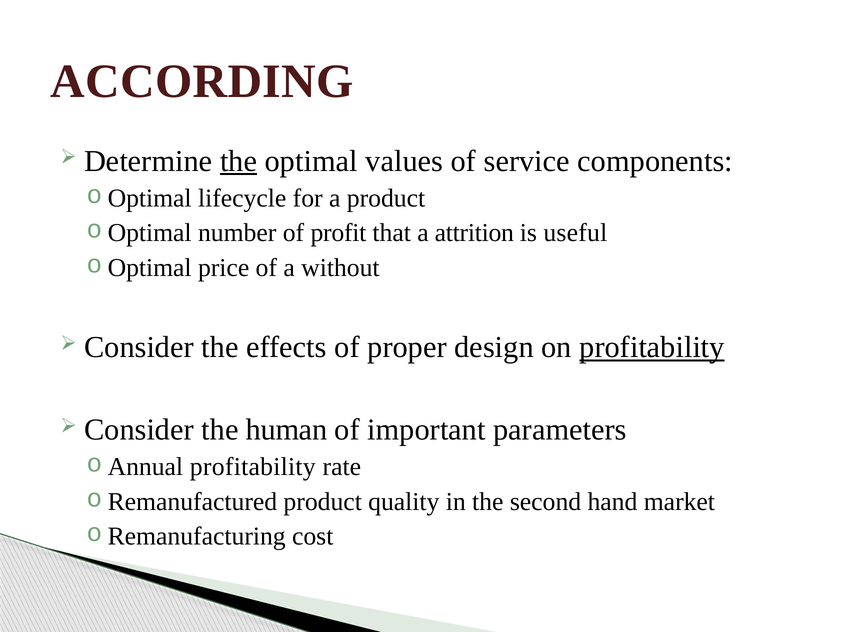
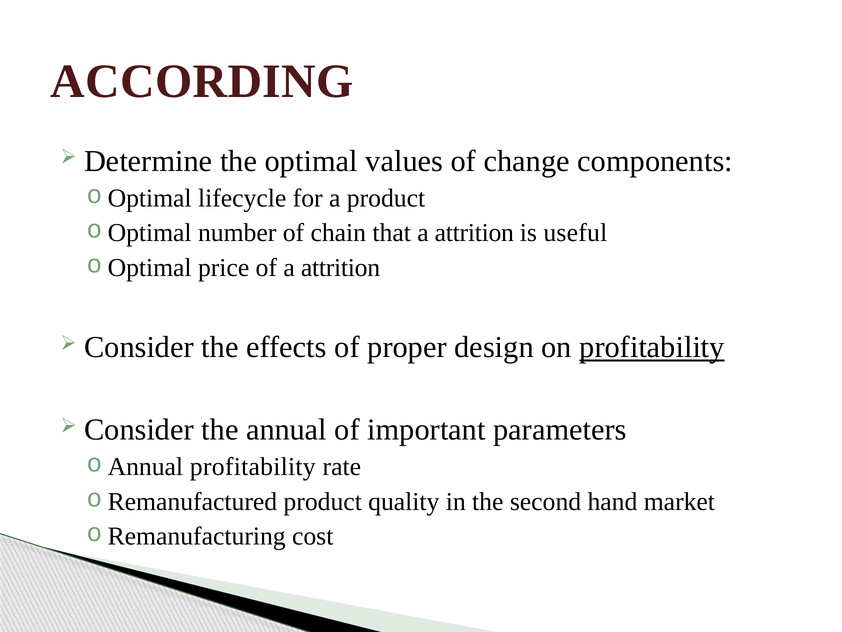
the underline: present -> none (239, 161)
service: service -> change (527, 161)
profit: profit -> chain (338, 233)
of a without: without -> attrition (341, 267)
human: human -> annual (286, 429)
